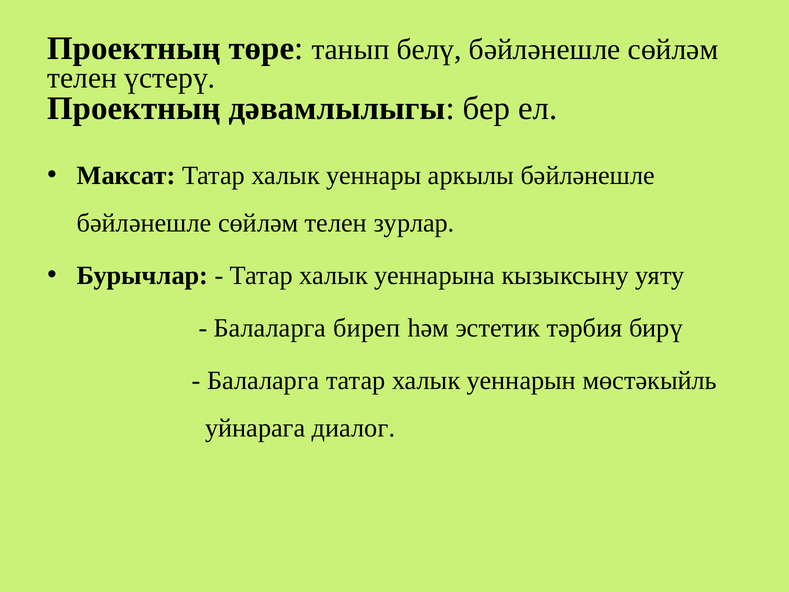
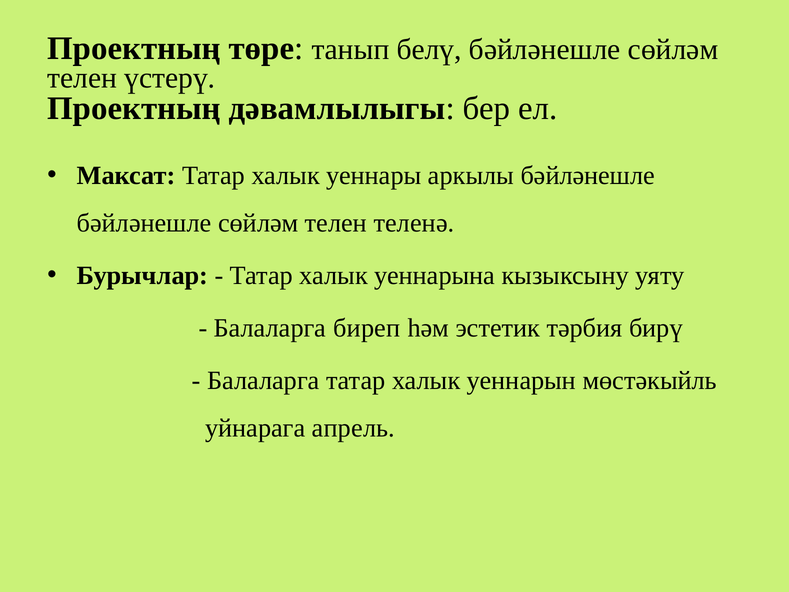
зурлар: зурлар -> теленә (414, 223)
диалог: диалог -> апрель (353, 428)
